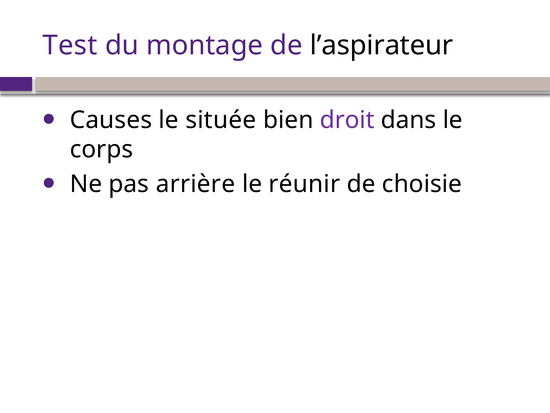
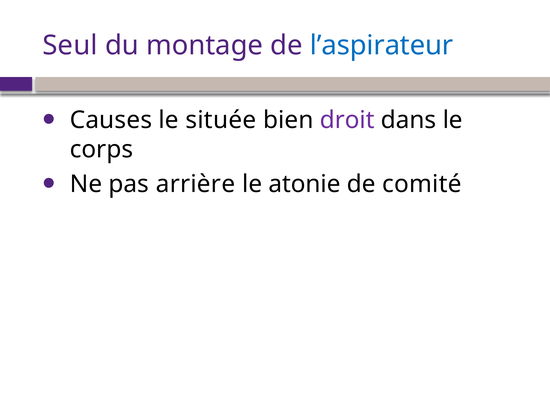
Test: Test -> Seul (70, 45)
l’aspirateur colour: black -> blue (382, 45)
réunir: réunir -> atonie (305, 184)
choisie: choisie -> comité (422, 184)
